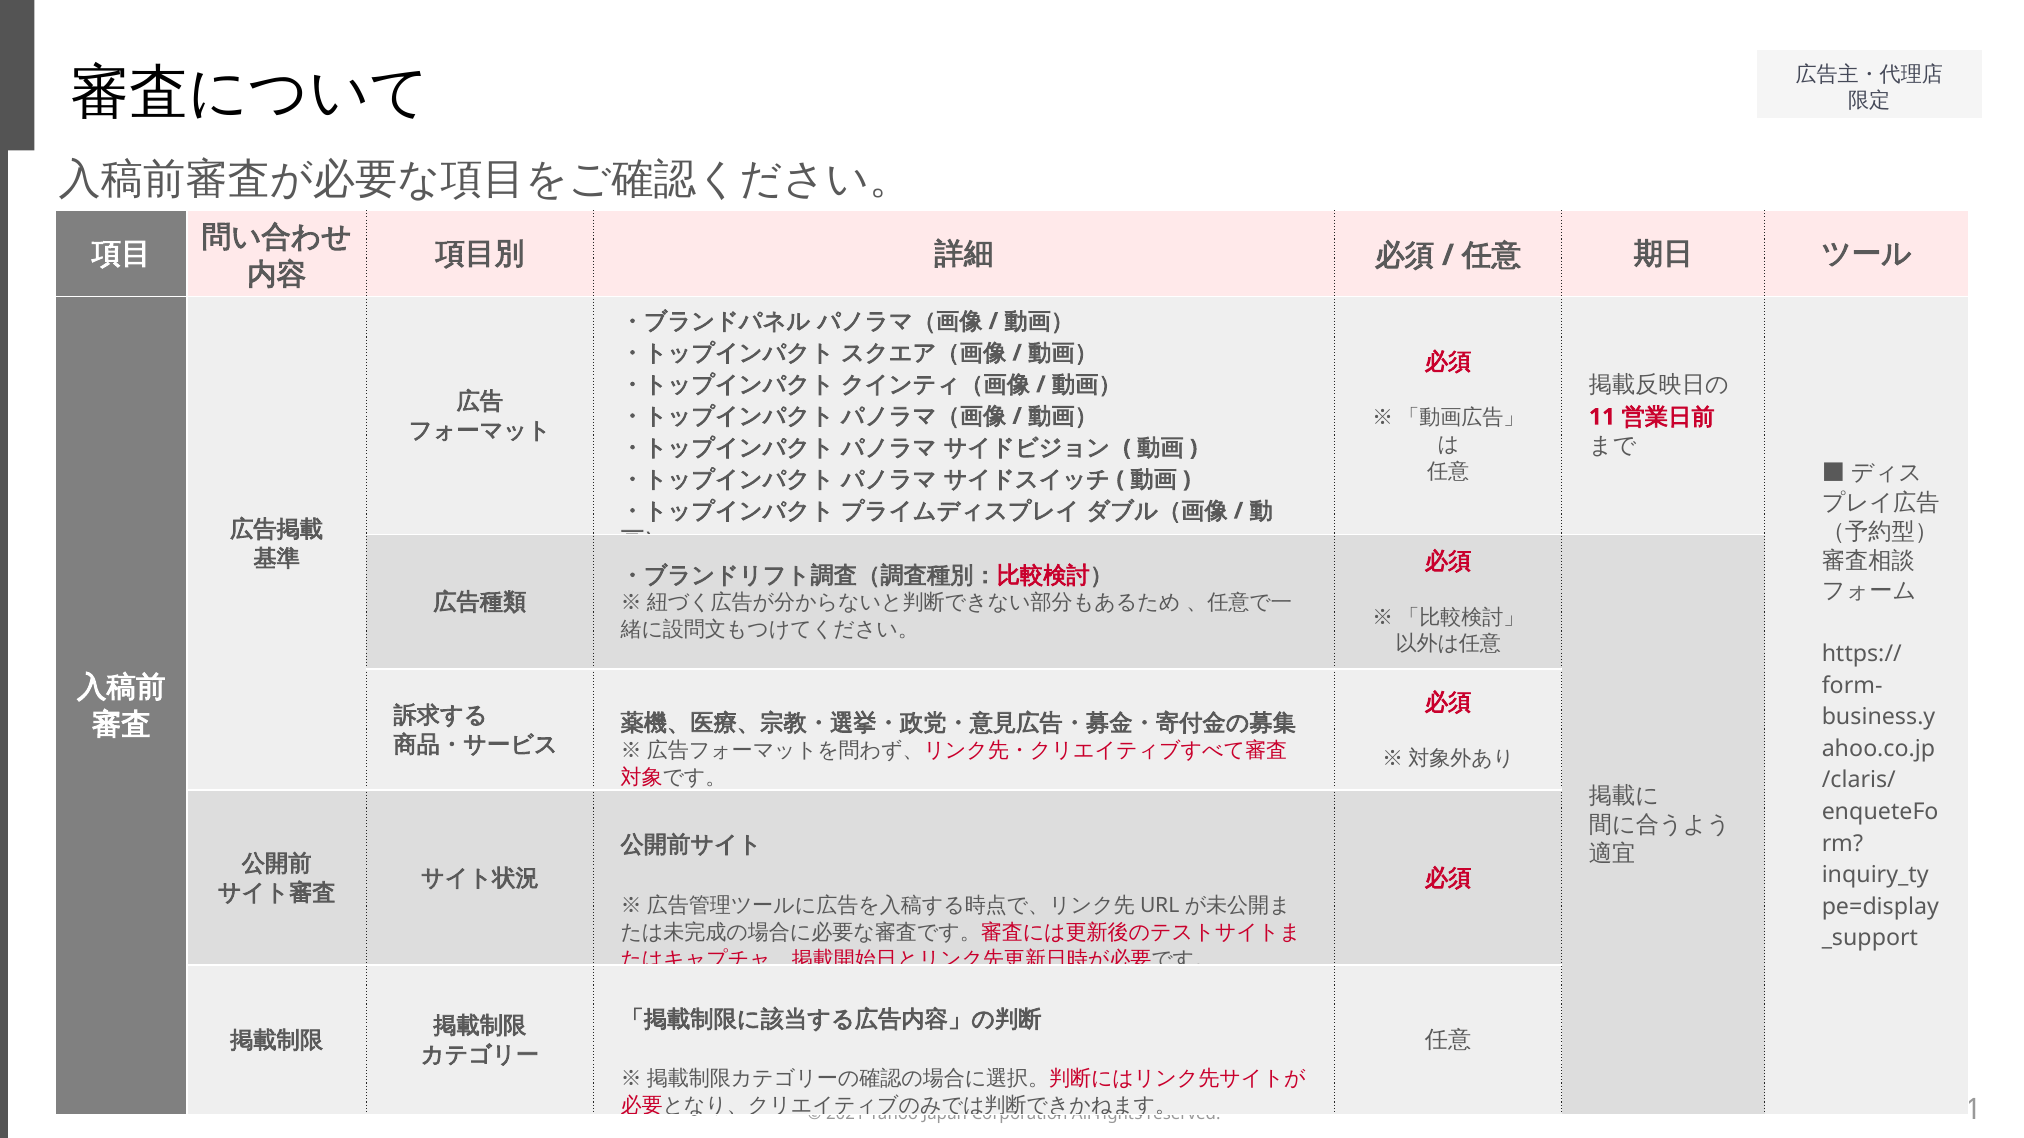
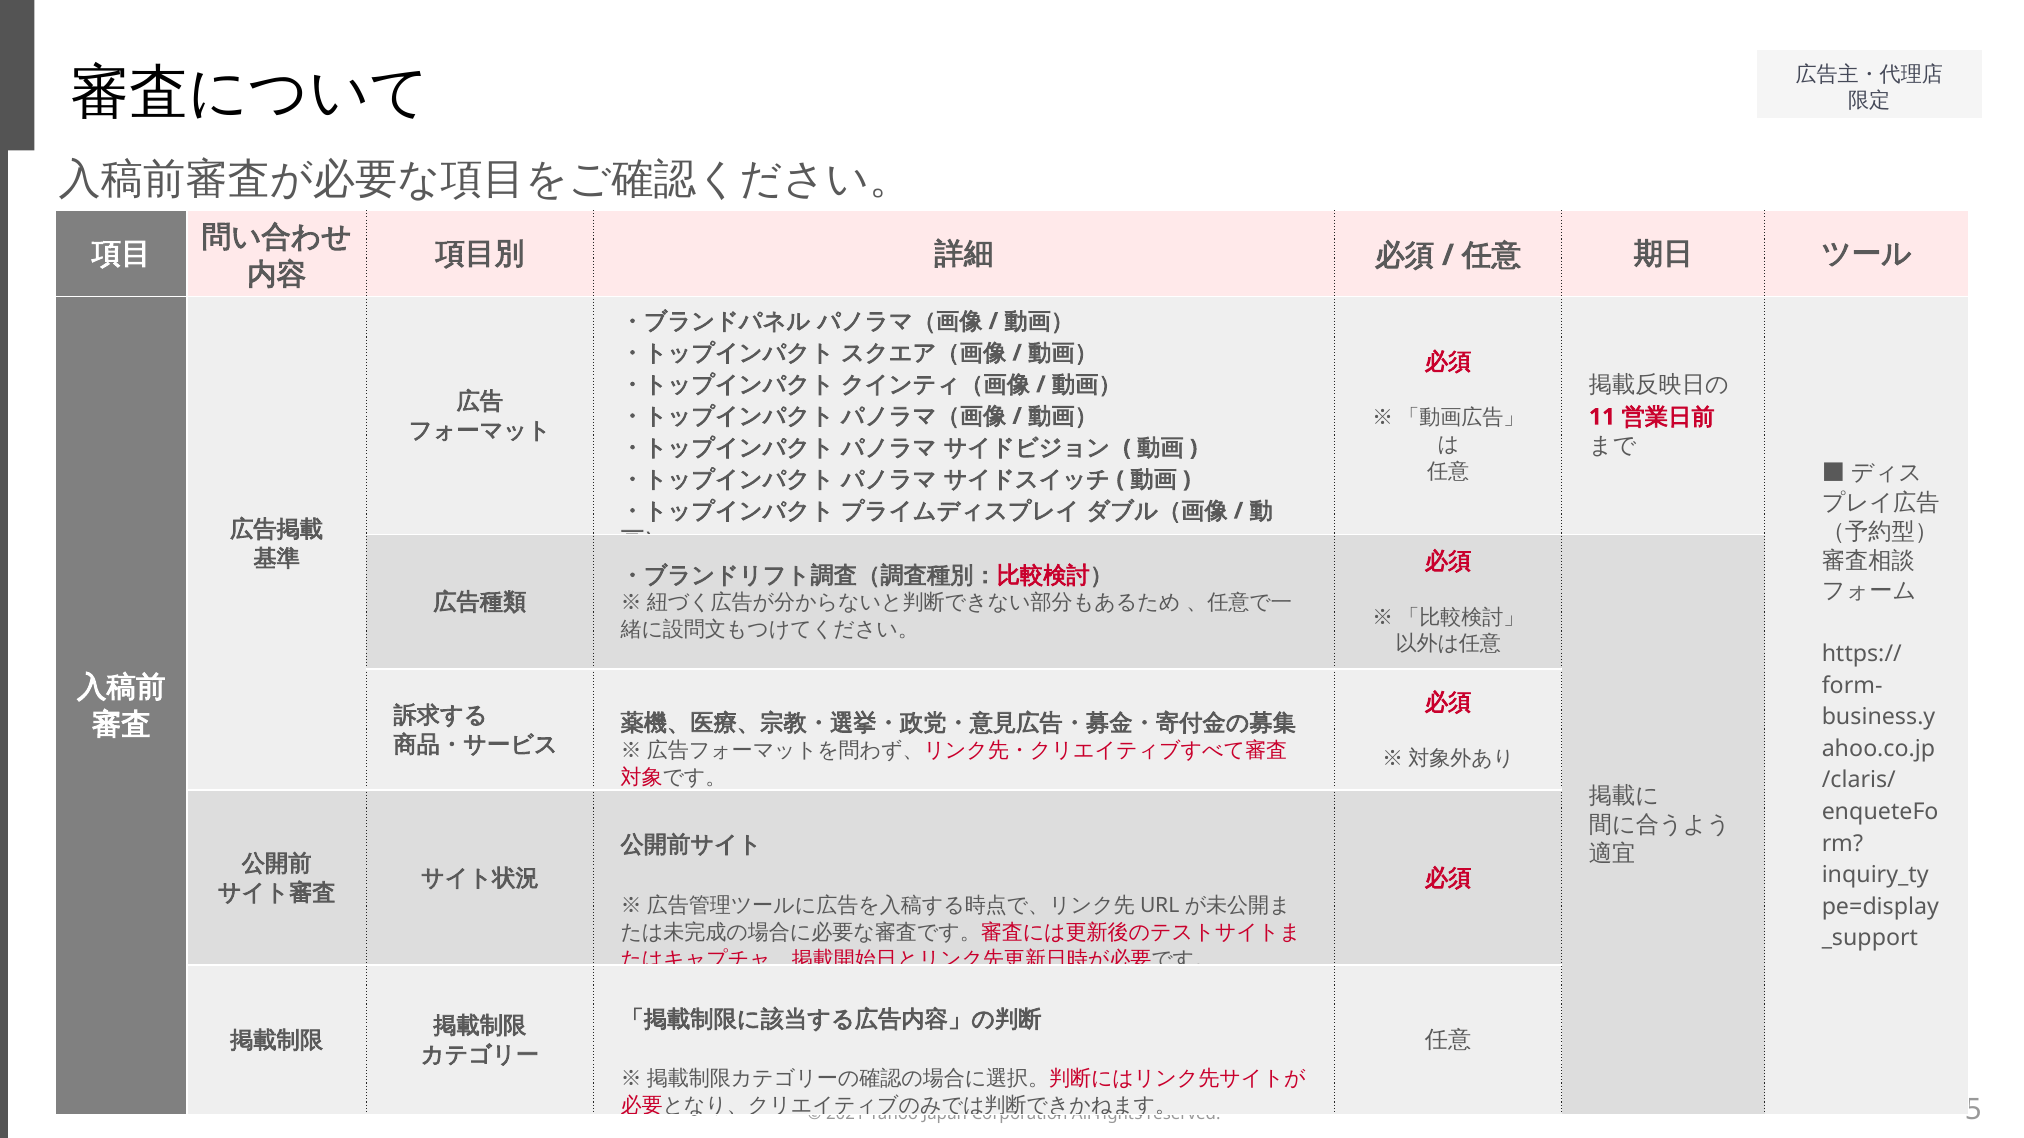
1: 1 -> 5 (1973, 1111)
